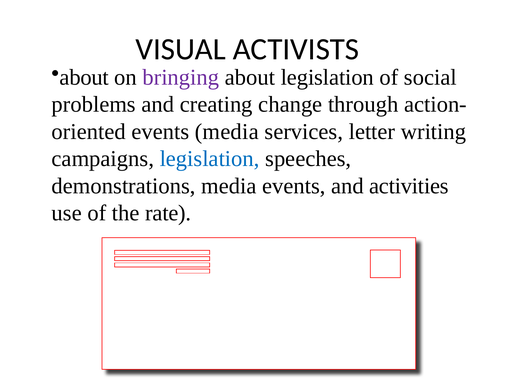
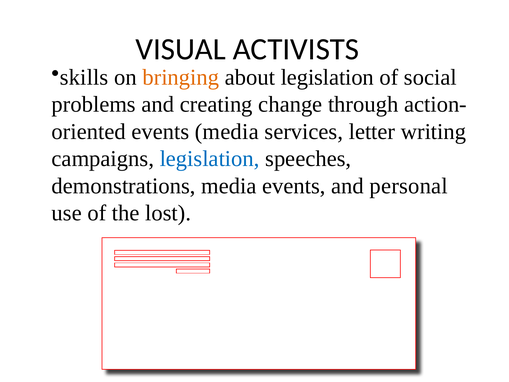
about: about -> skills (84, 77)
bringing colour: purple -> orange (181, 77)
activities: activities -> personal (409, 186)
rate: rate -> lost (168, 213)
